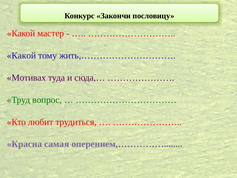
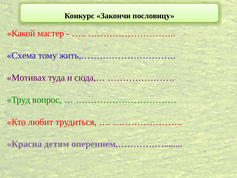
Какой: Какой -> Схема (22, 55)
самая: самая -> детям (57, 144)
